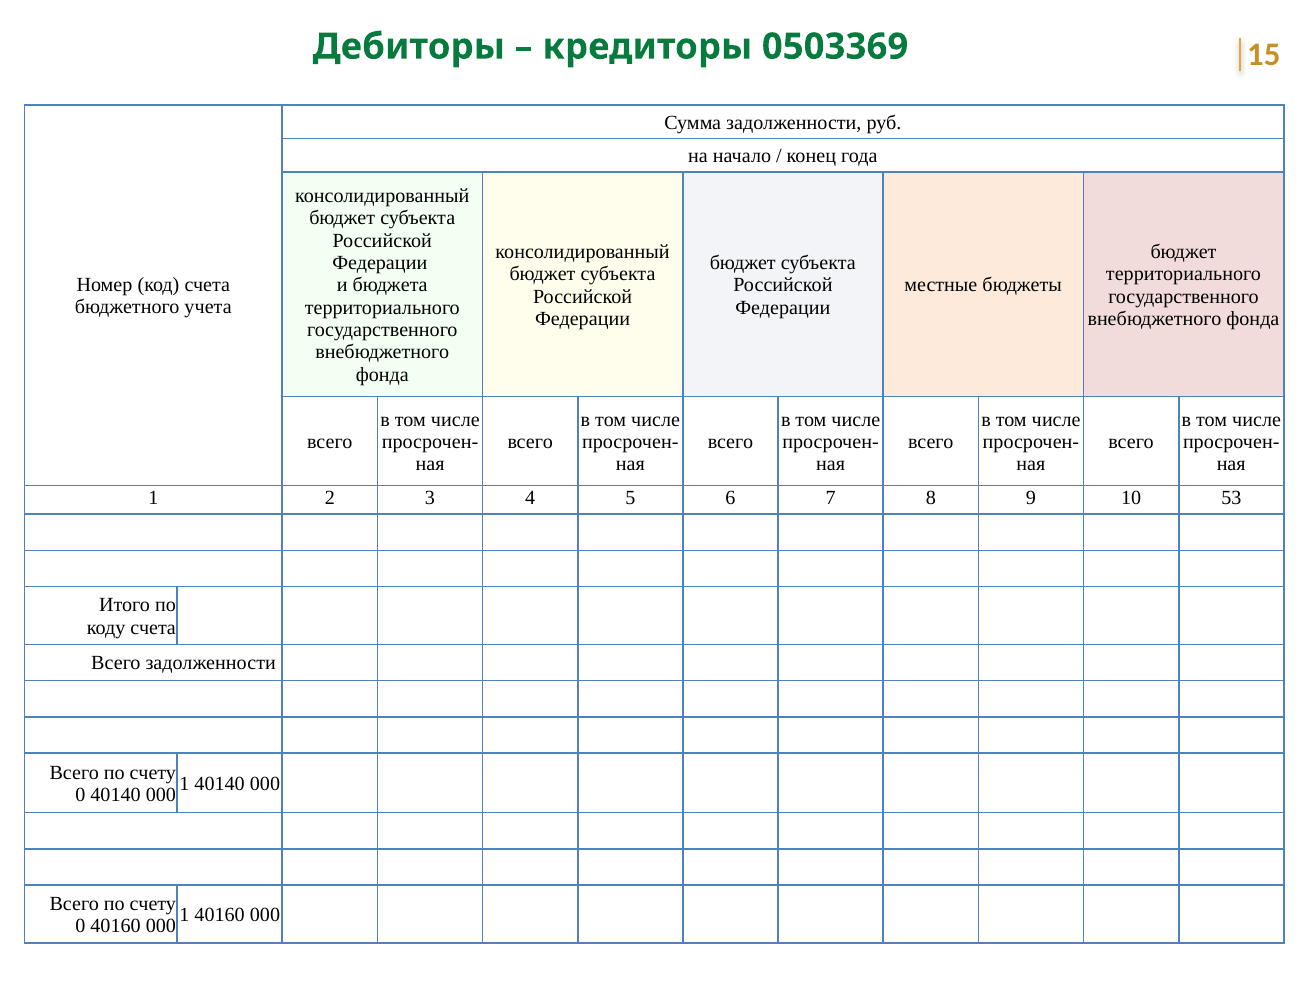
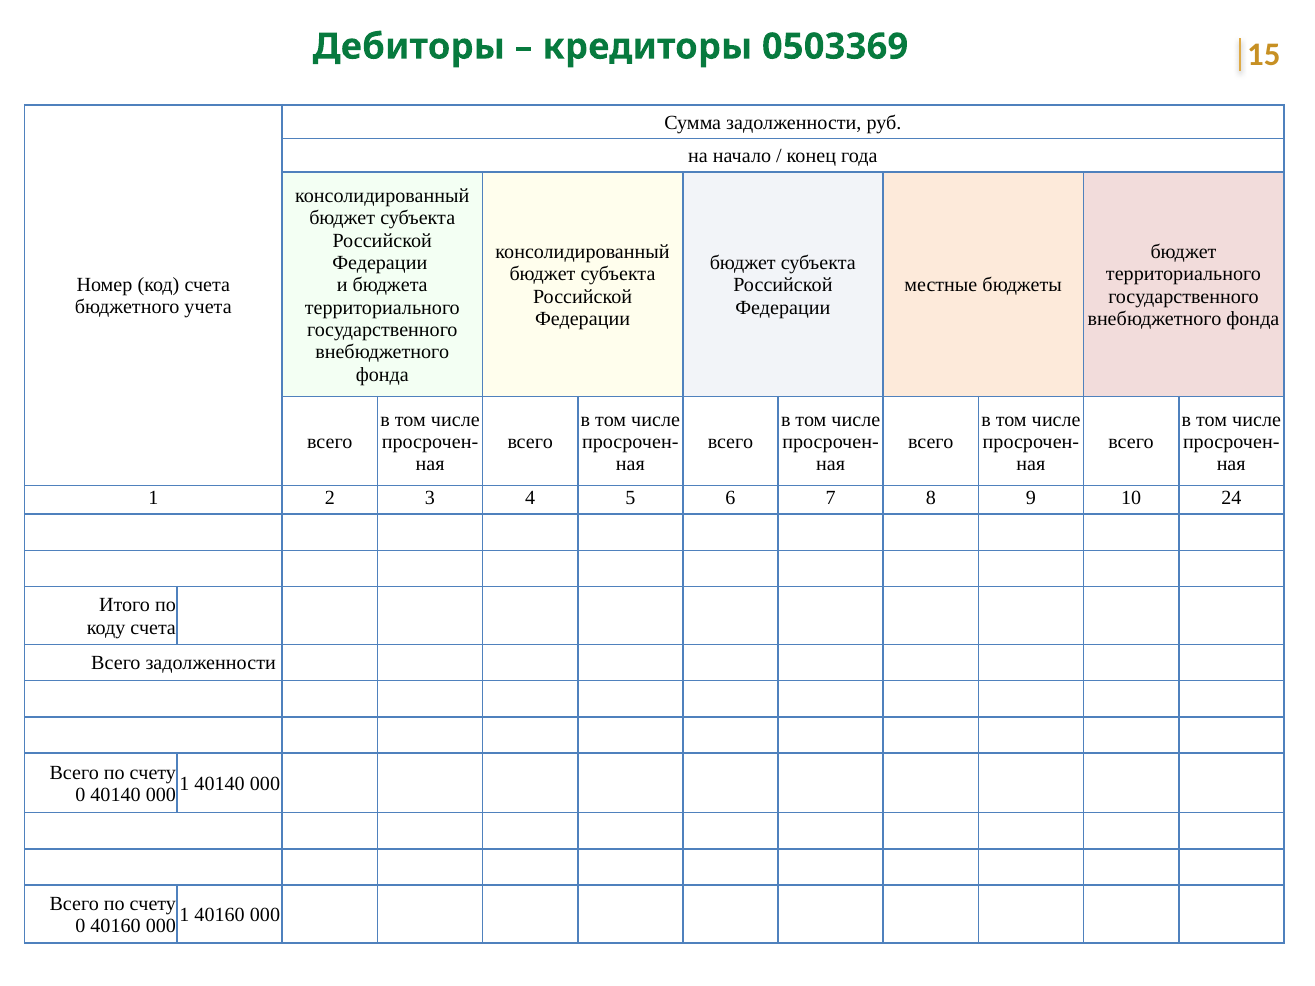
53: 53 -> 24 (1231, 498)
